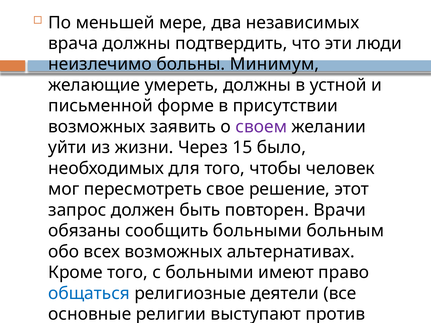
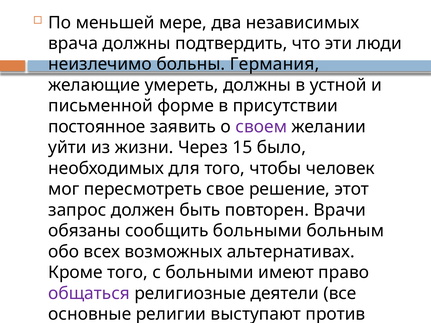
Минимум: Минимум -> Германия (275, 64)
возможных: возможных -> постоянное (97, 127)
общаться colour: blue -> purple (89, 294)
